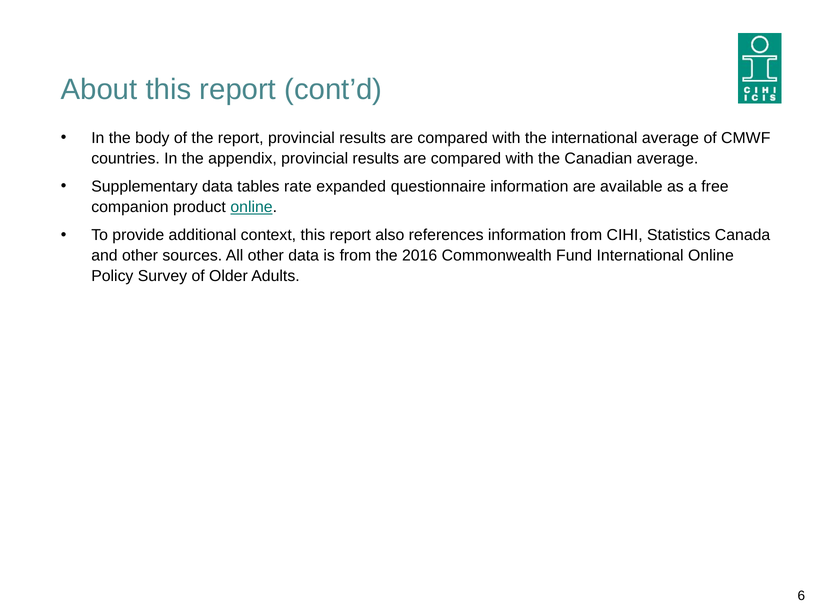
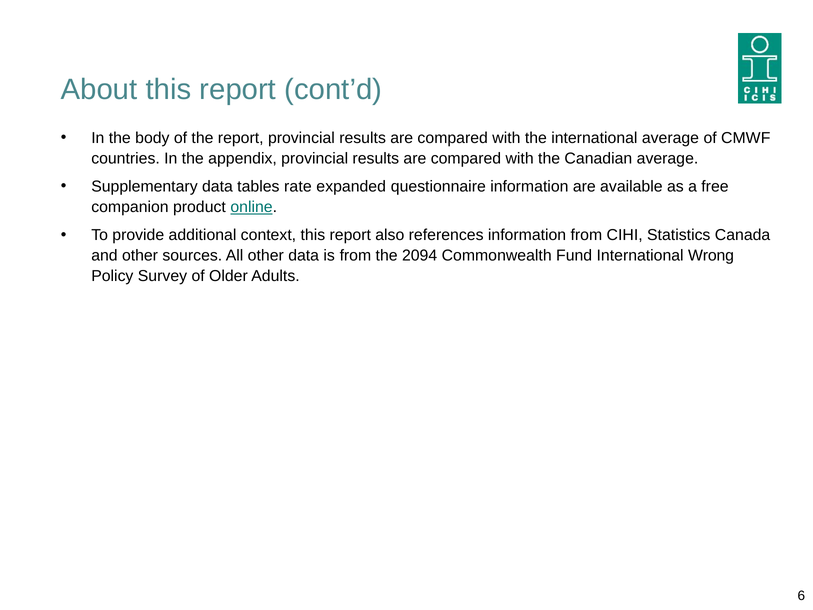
2016: 2016 -> 2094 (420, 255)
International Online: Online -> Wrong (711, 255)
